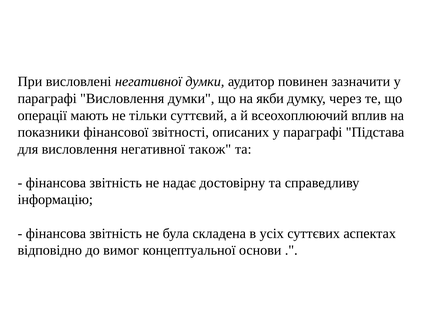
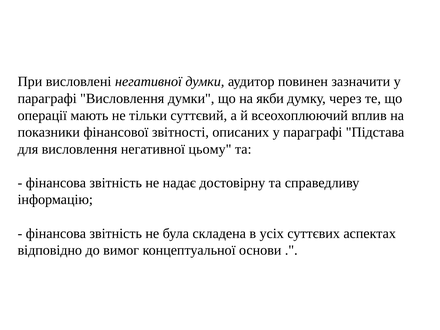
також: також -> цьому (210, 149)
